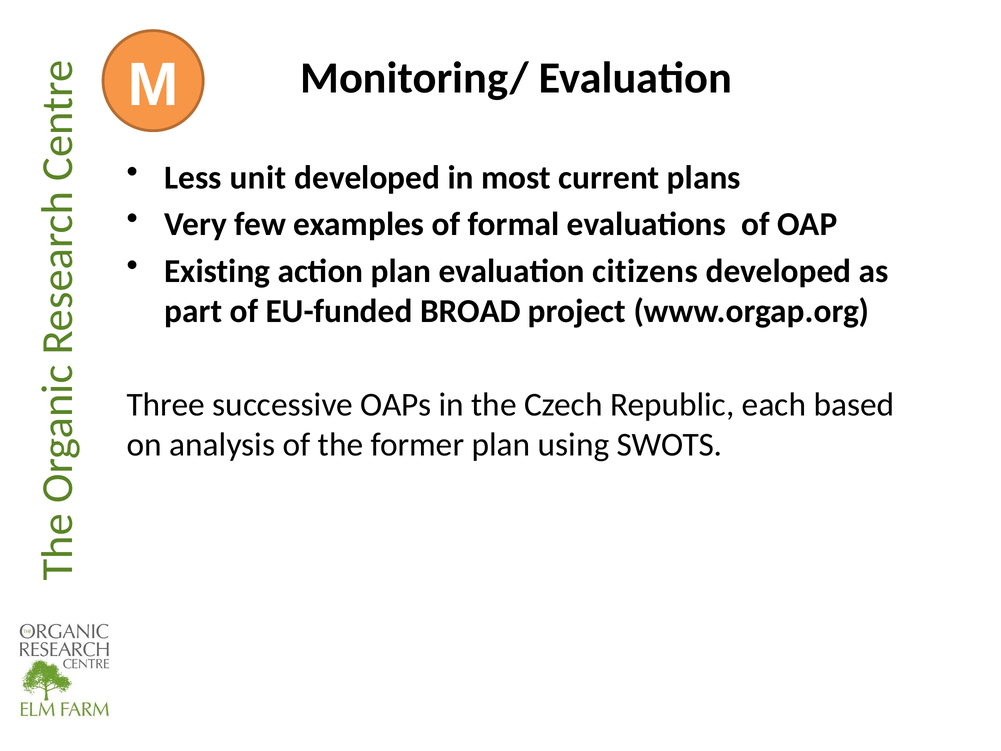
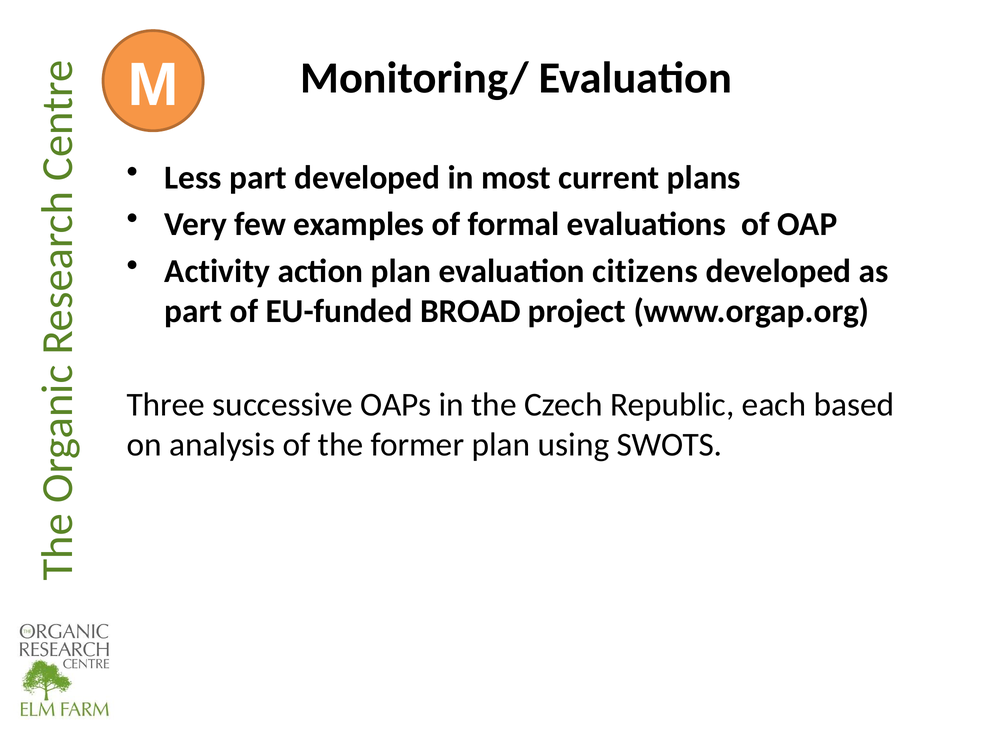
Less unit: unit -> part (258, 178)
Existing: Existing -> Activity (217, 271)
